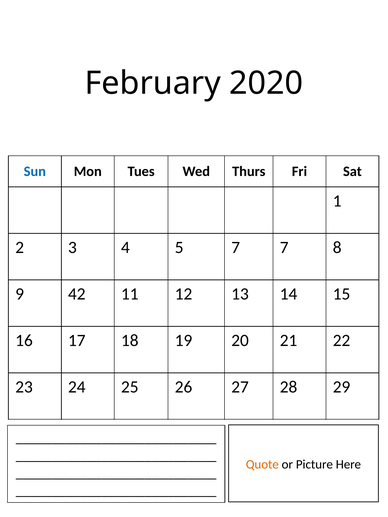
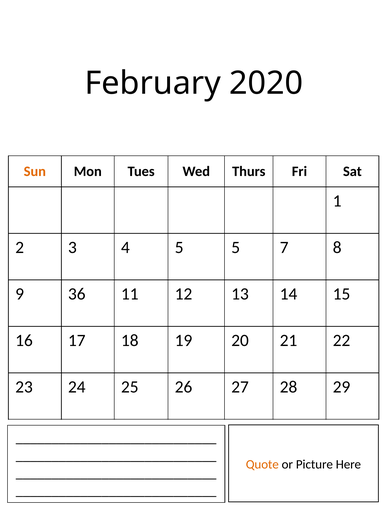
Sun colour: blue -> orange (35, 172)
5 7: 7 -> 5 (236, 248)
42: 42 -> 36 (77, 294)
